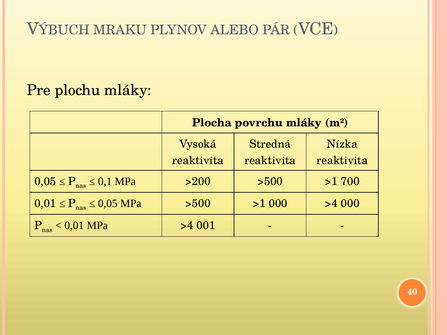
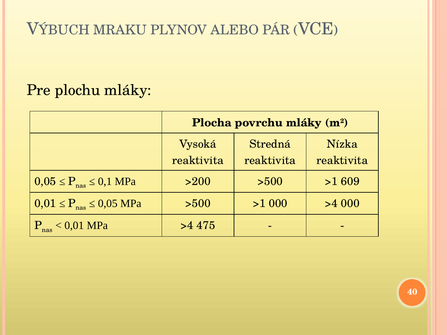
700: 700 -> 609 (350, 182)
001: 001 -> 475 (206, 226)
